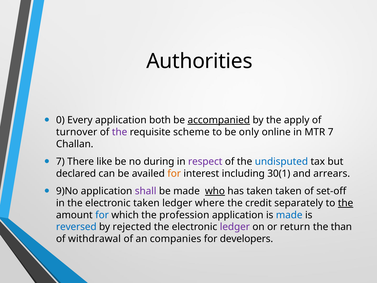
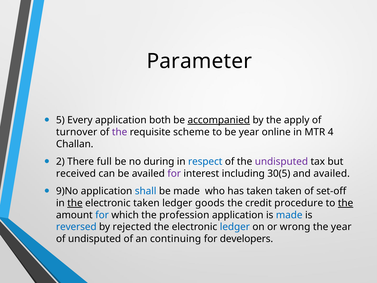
Authorities: Authorities -> Parameter (199, 61)
0: 0 -> 5 (60, 120)
be only: only -> year (249, 132)
MTR 7: 7 -> 4 (331, 132)
7: 7 -> 2 (60, 161)
like: like -> full (104, 161)
respect colour: purple -> blue (205, 161)
undisputed colour: blue -> purple (281, 161)
declared: declared -> received (76, 173)
for colour: orange -> purple (174, 173)
30(1: 30(1 -> 30(5 (279, 173)
and arrears: arrears -> availed (332, 173)
shall colour: purple -> blue (146, 191)
who underline: present -> none (215, 191)
the underline: none -> present (75, 203)
where: where -> goods (210, 203)
separately: separately -> procedure (299, 203)
ledger colour: purple -> blue (235, 227)
return: return -> wrong (295, 227)
the than: than -> year (341, 227)
of withdrawal: withdrawal -> undisputed (95, 239)
companies: companies -> continuing (176, 239)
